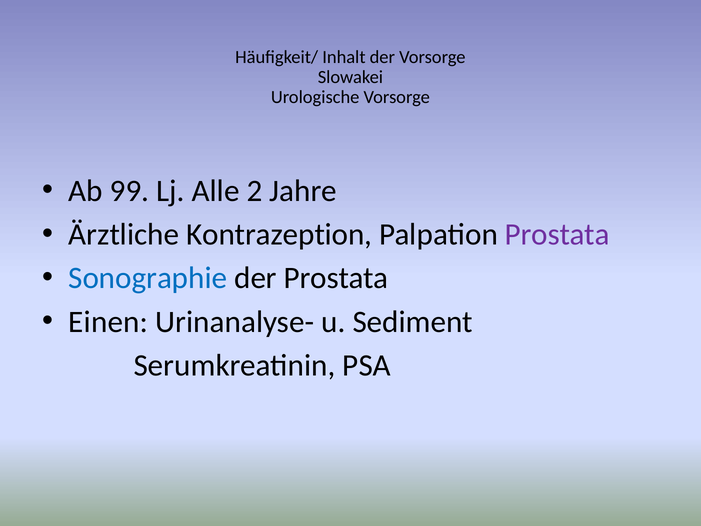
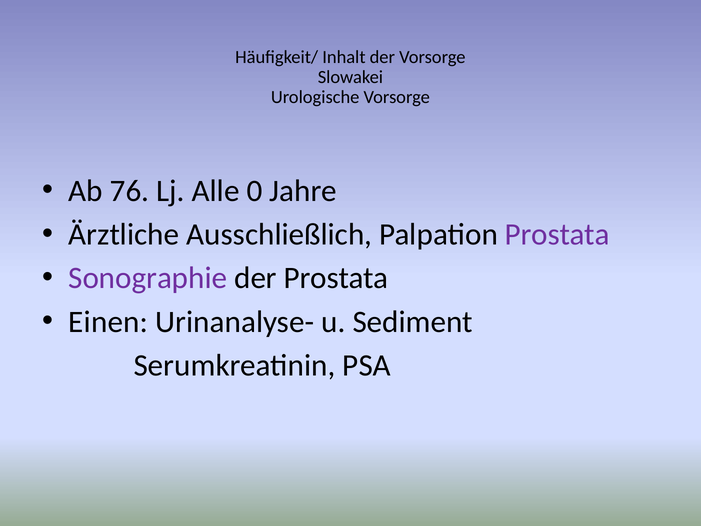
99: 99 -> 76 (130, 191)
2: 2 -> 0 (255, 191)
Kontrazeption: Kontrazeption -> Ausschließlich (279, 234)
Sonographie colour: blue -> purple (148, 278)
